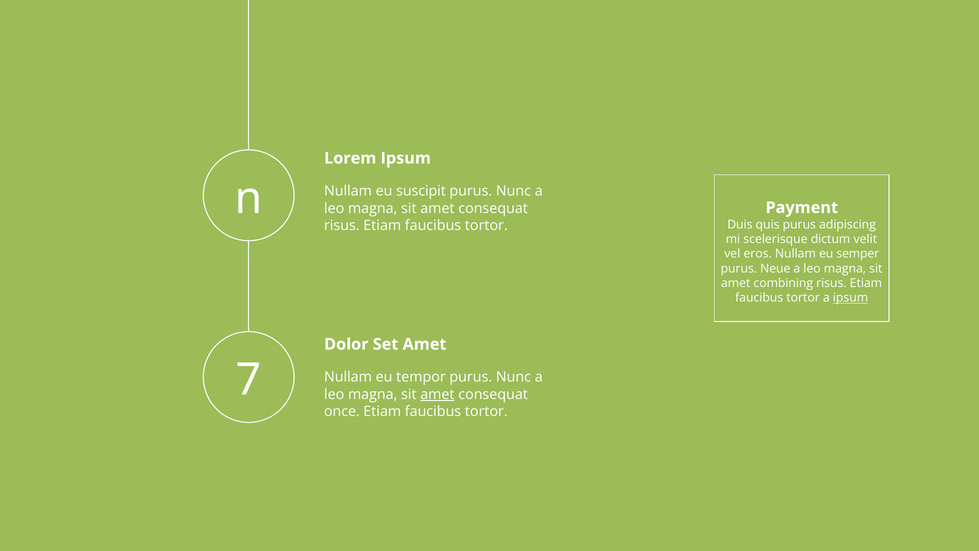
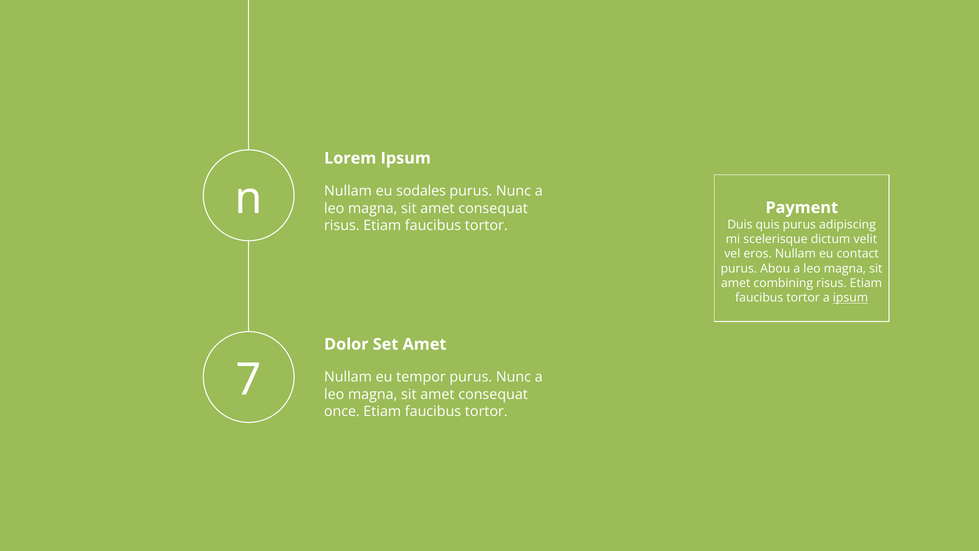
suscipit: suscipit -> sodales (421, 191)
semper: semper -> contact (858, 254)
Neue: Neue -> Abou (775, 268)
amet underline: present -> none (437, 394)
